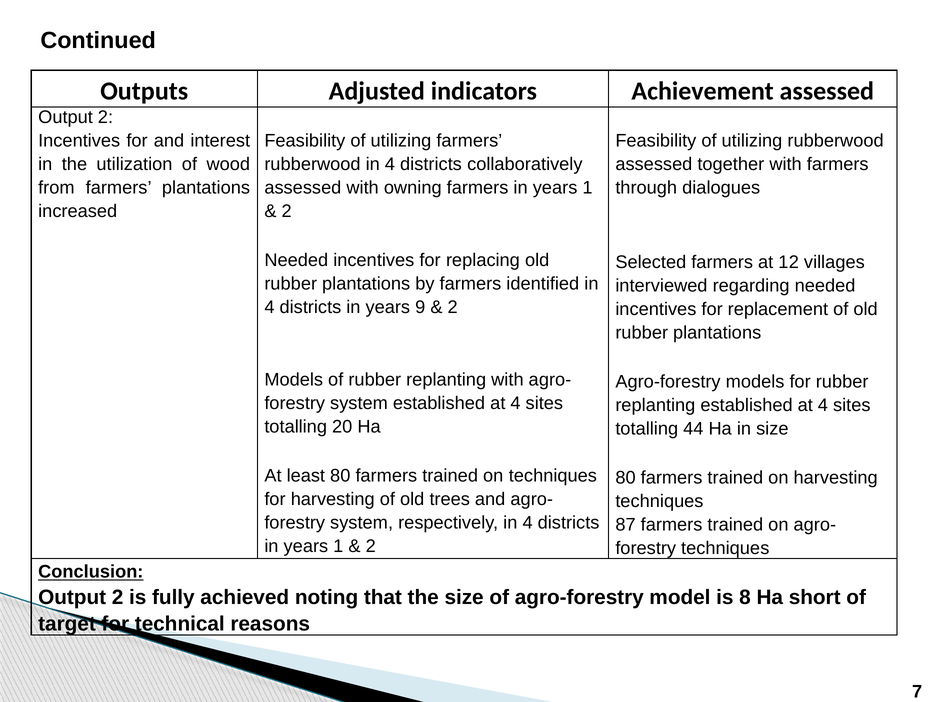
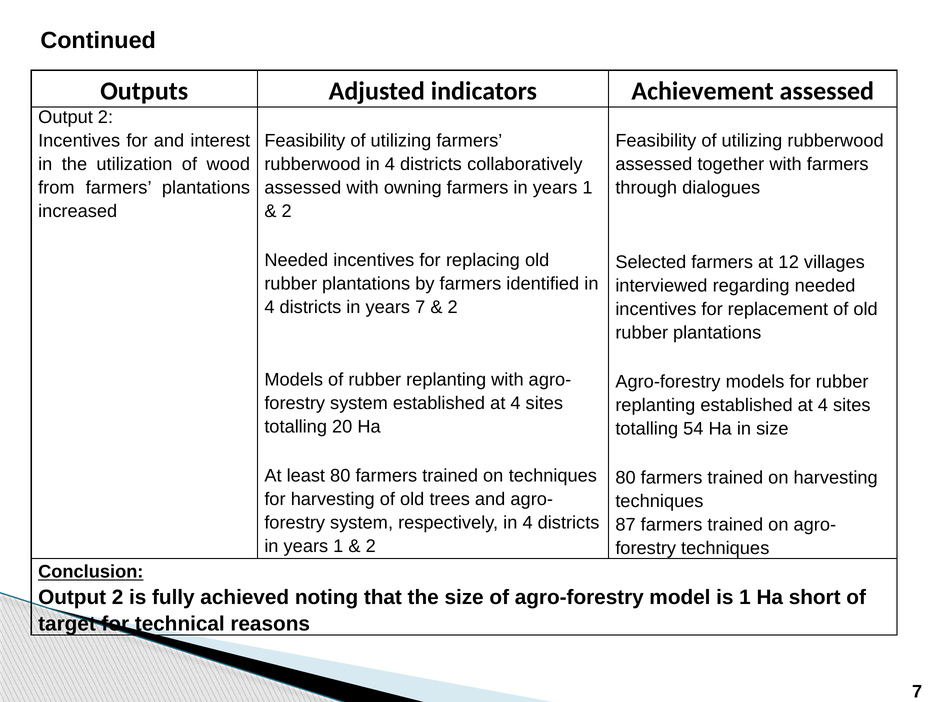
years 9: 9 -> 7 (420, 307)
44: 44 -> 54 (693, 429)
is 8: 8 -> 1 (745, 597)
